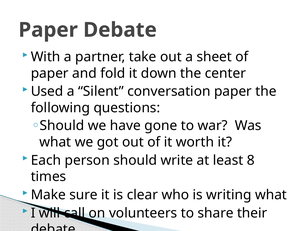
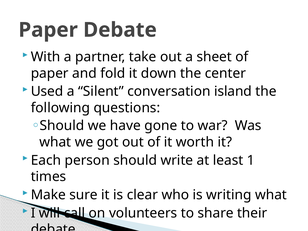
conversation paper: paper -> island (233, 91)
8: 8 -> 1 (251, 160)
